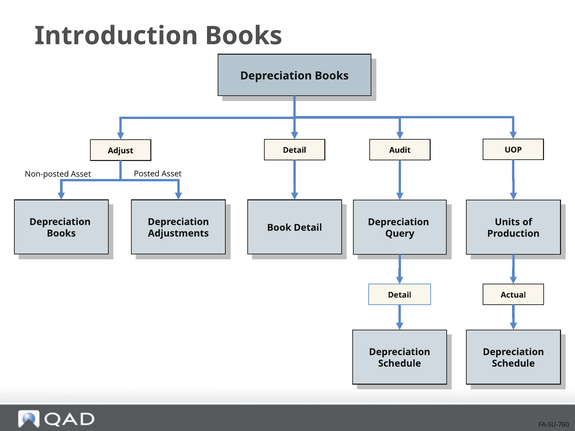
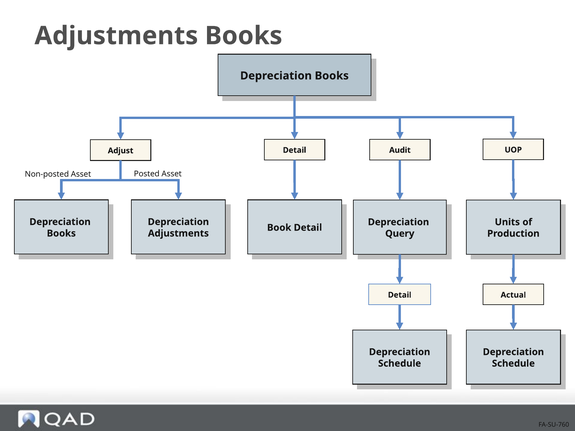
Introduction: Introduction -> Adjustments (116, 36)
